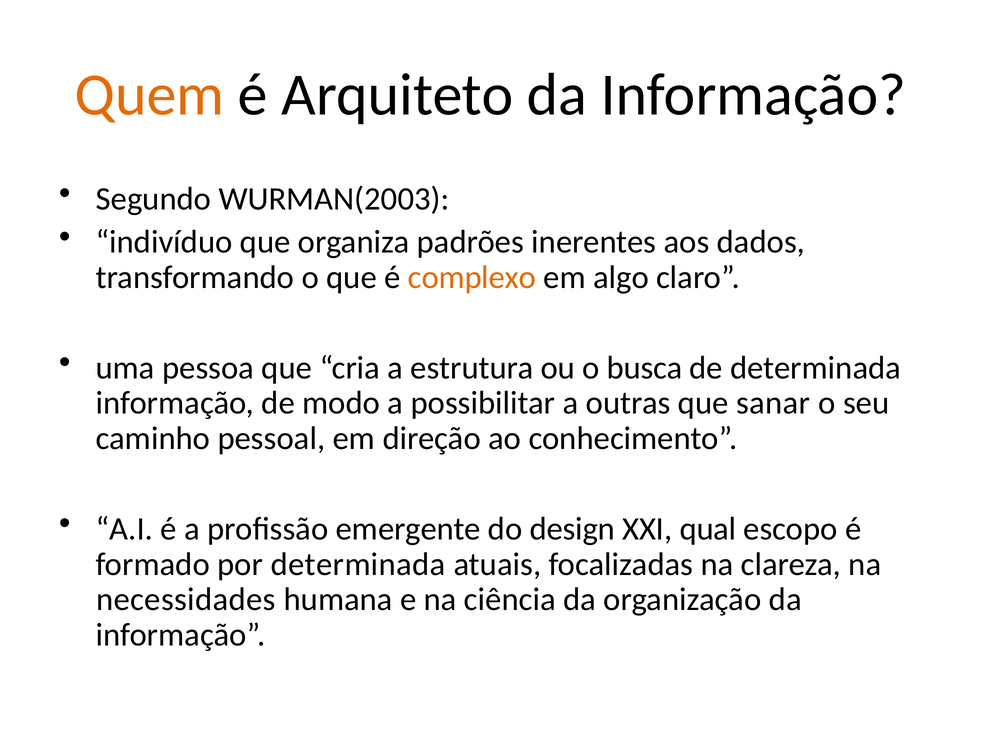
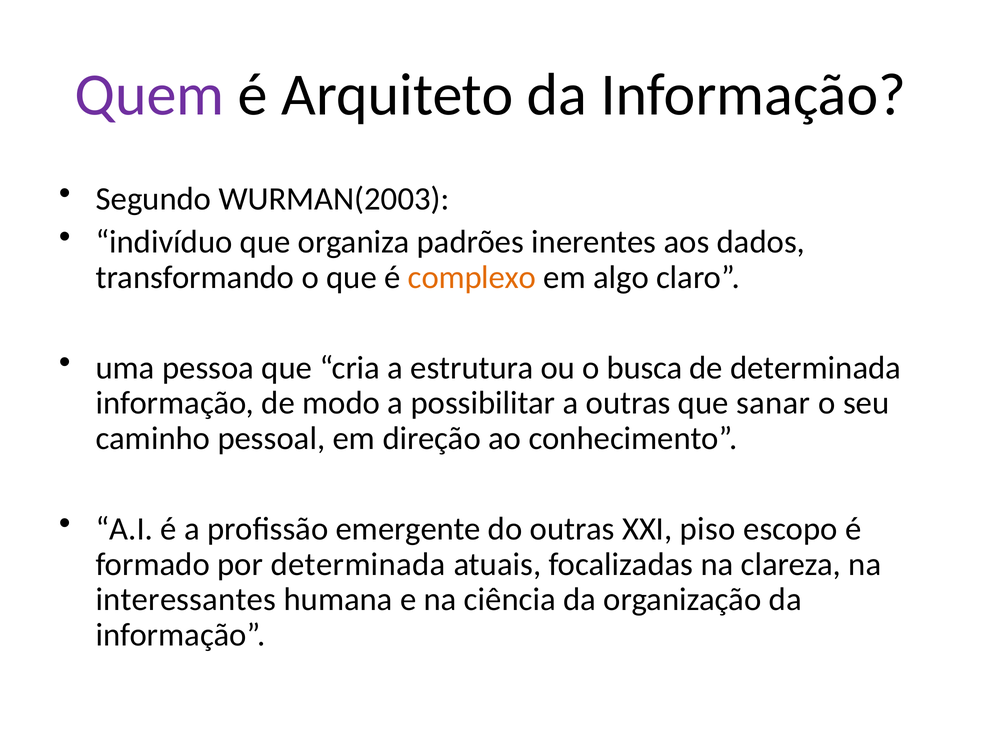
Quem colour: orange -> purple (150, 95)
do design: design -> outras (572, 529)
qual: qual -> piso (708, 529)
necessidades: necessidades -> interessantes (186, 599)
